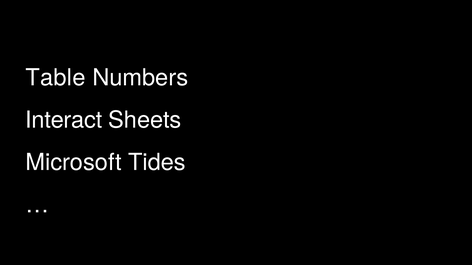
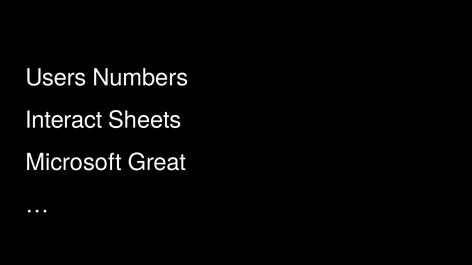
Table: Table -> Users (56, 78)
Tides: Tides -> Great (157, 163)
